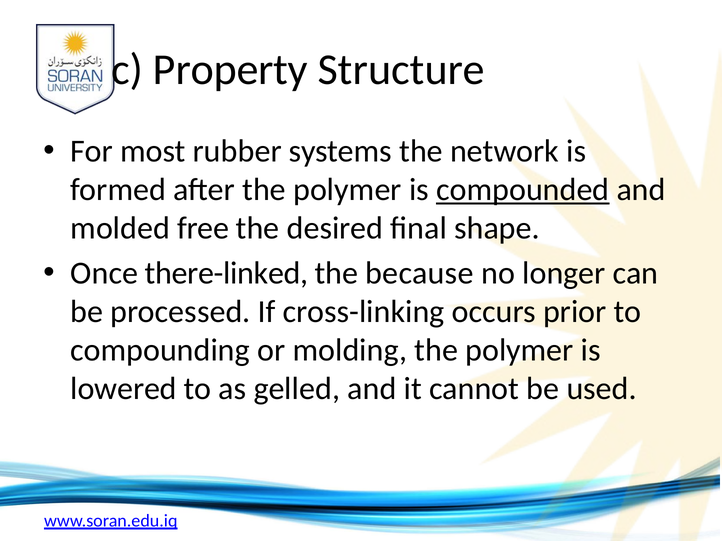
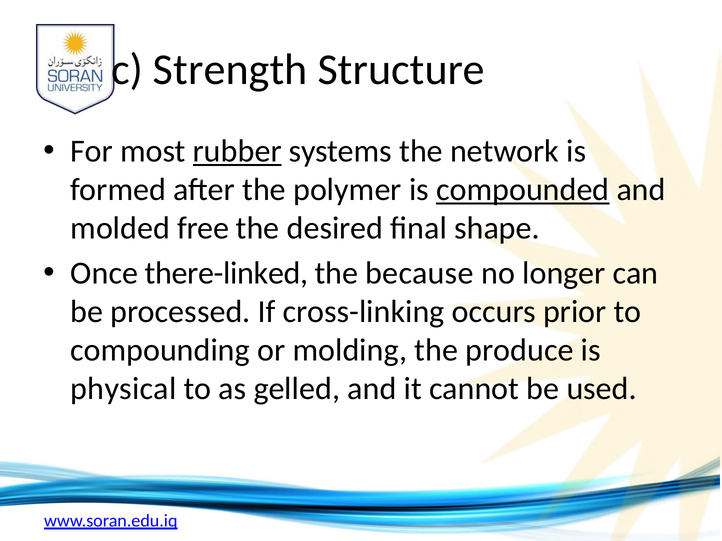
Property: Property -> Strength (230, 70)
rubber underline: none -> present (237, 151)
molding the polymer: polymer -> produce (519, 350)
lowered: lowered -> physical (123, 389)
